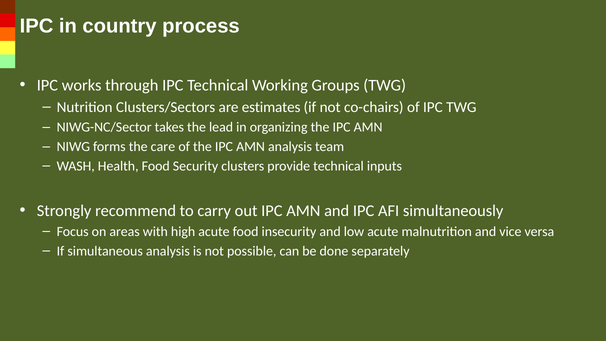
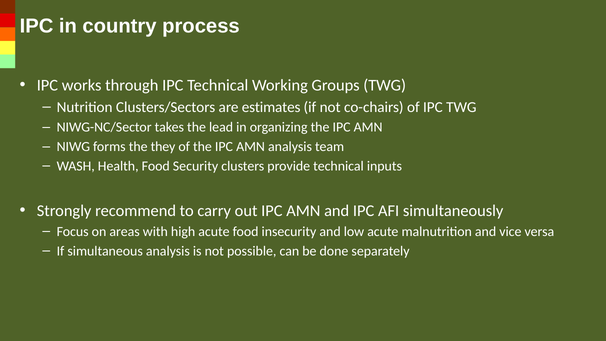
care: care -> they (163, 147)
